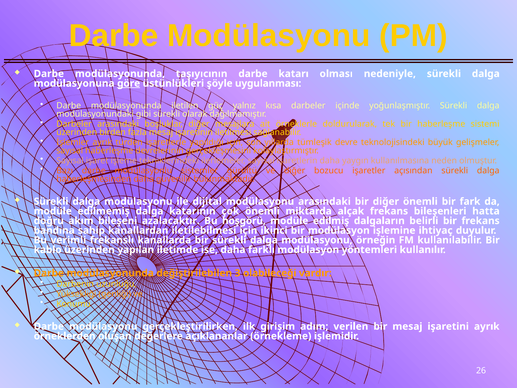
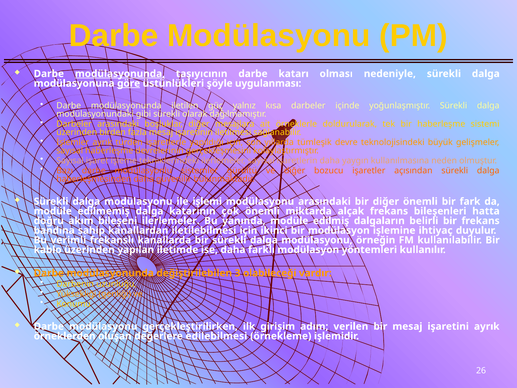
modülasyonunda underline: none -> present (120, 74)
dijital: dijital -> işlemi (207, 201)
bileşeni azalacaktır: azalacaktır -> ilerlemeler (171, 221)
hoşgörü: hoşgörü -> yanında (244, 221)
açıklananlar: açıklananlar -> edilebilmesi (216, 336)
